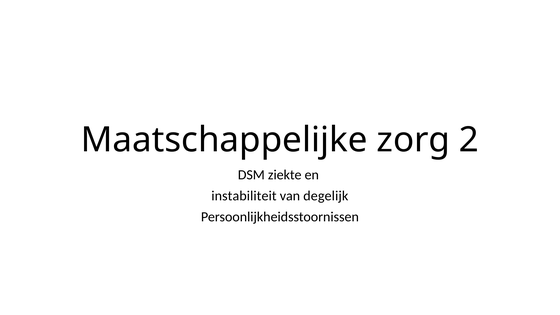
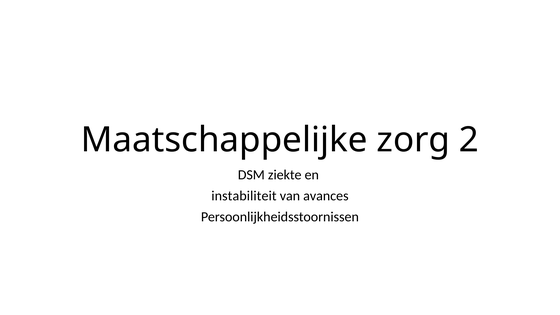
degelijk: degelijk -> avances (326, 196)
